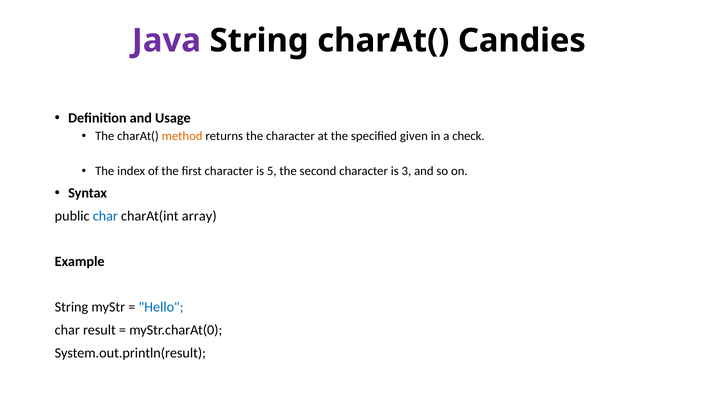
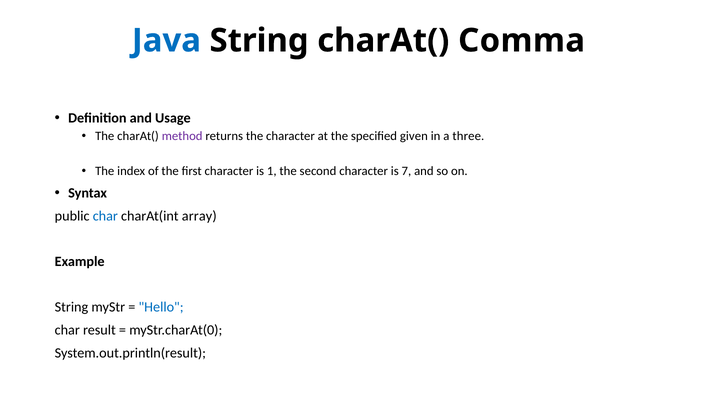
Java colour: purple -> blue (166, 41)
Candies: Candies -> Comma (522, 41)
method colour: orange -> purple (182, 136)
check: check -> three (468, 136)
5: 5 -> 1 (272, 171)
3: 3 -> 7 (406, 171)
